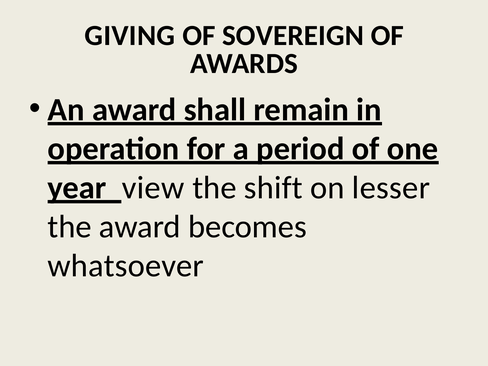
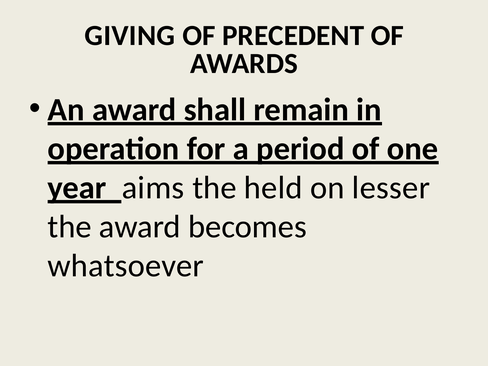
SOVEREIGN: SOVEREIGN -> PRECEDENT (293, 36)
view: view -> aims (153, 188)
shift: shift -> held (273, 188)
